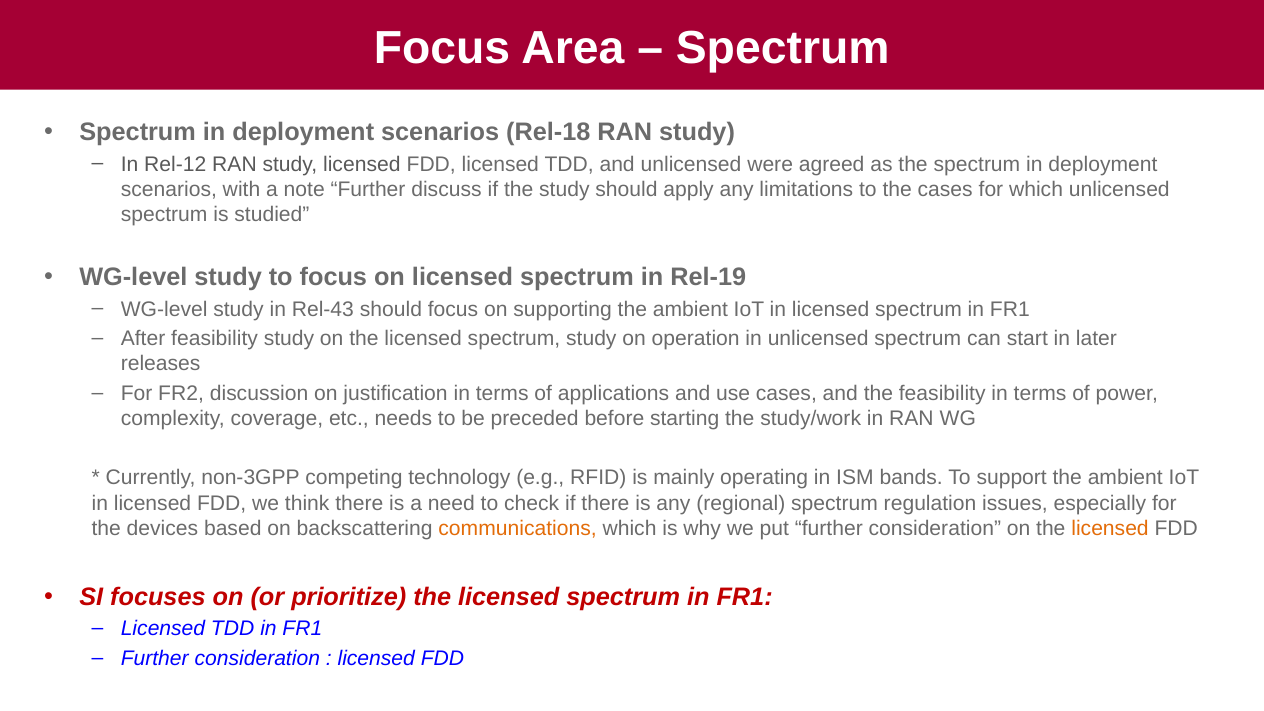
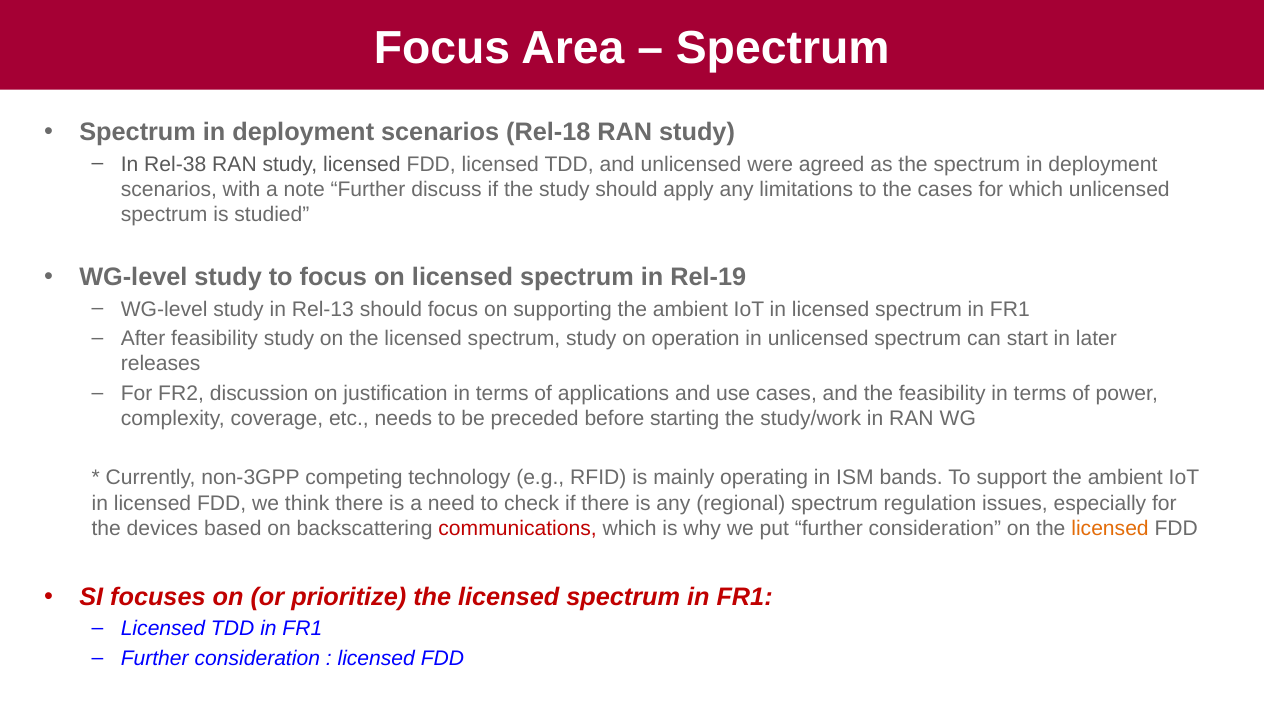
Rel-12: Rel-12 -> Rel-38 (175, 164)
Rel-43: Rel-43 -> Rel-13 (323, 309)
communications colour: orange -> red (518, 529)
